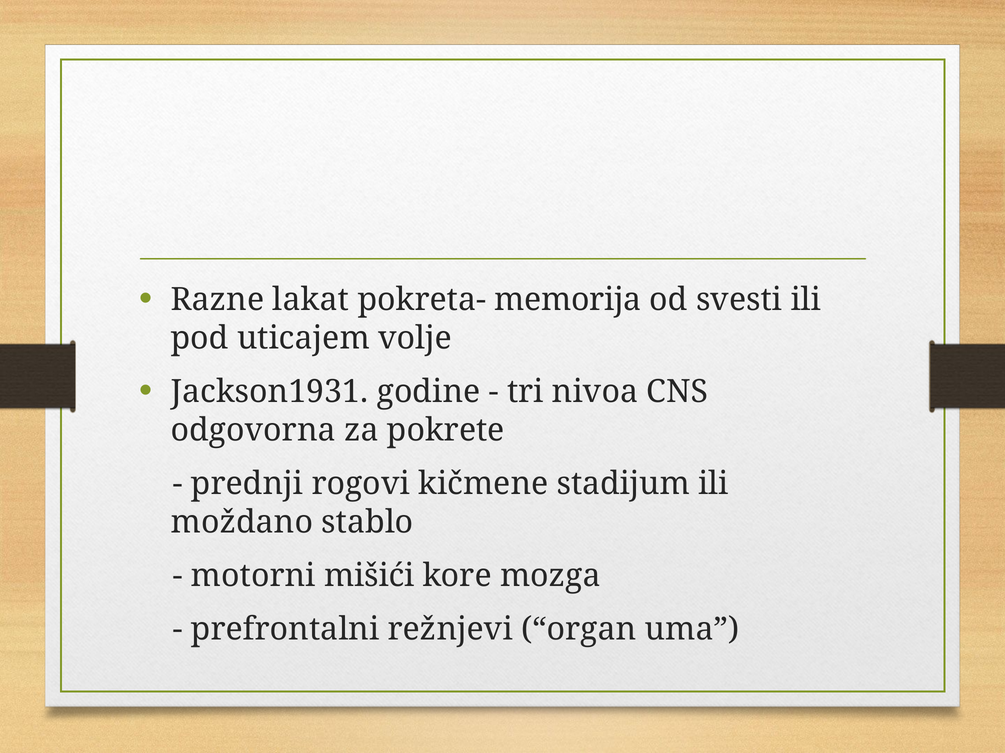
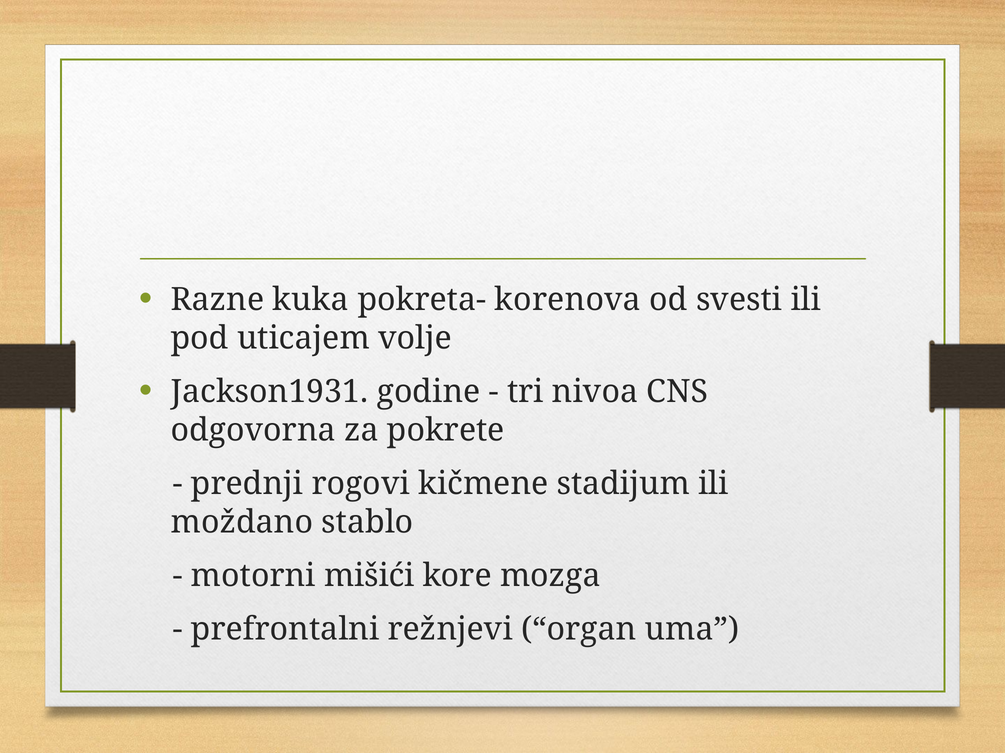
lakat: lakat -> kuka (311, 300)
memorija: memorija -> korenova (568, 300)
